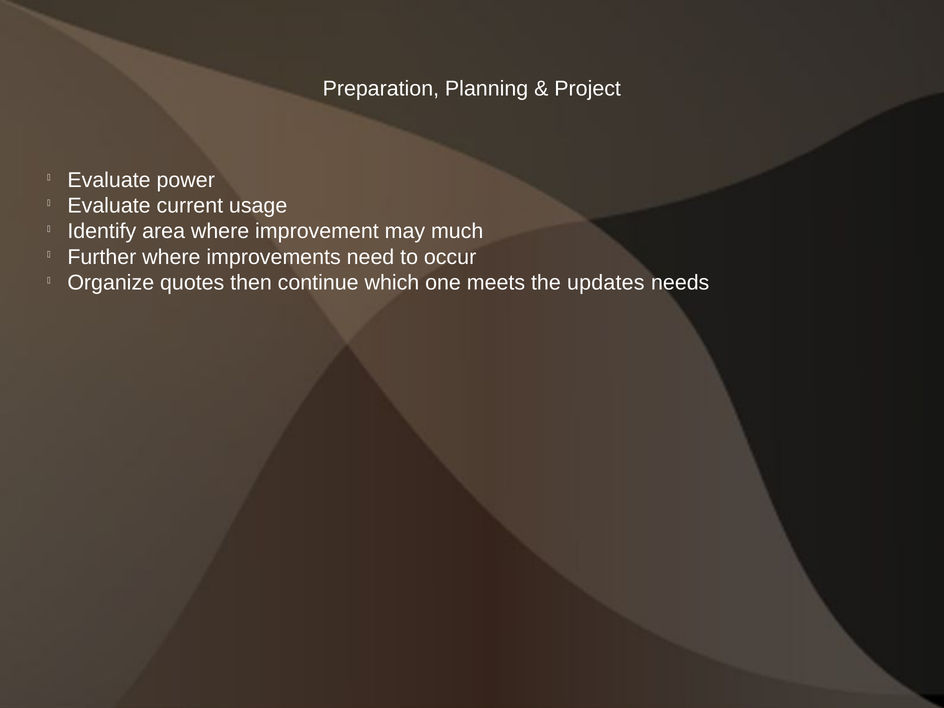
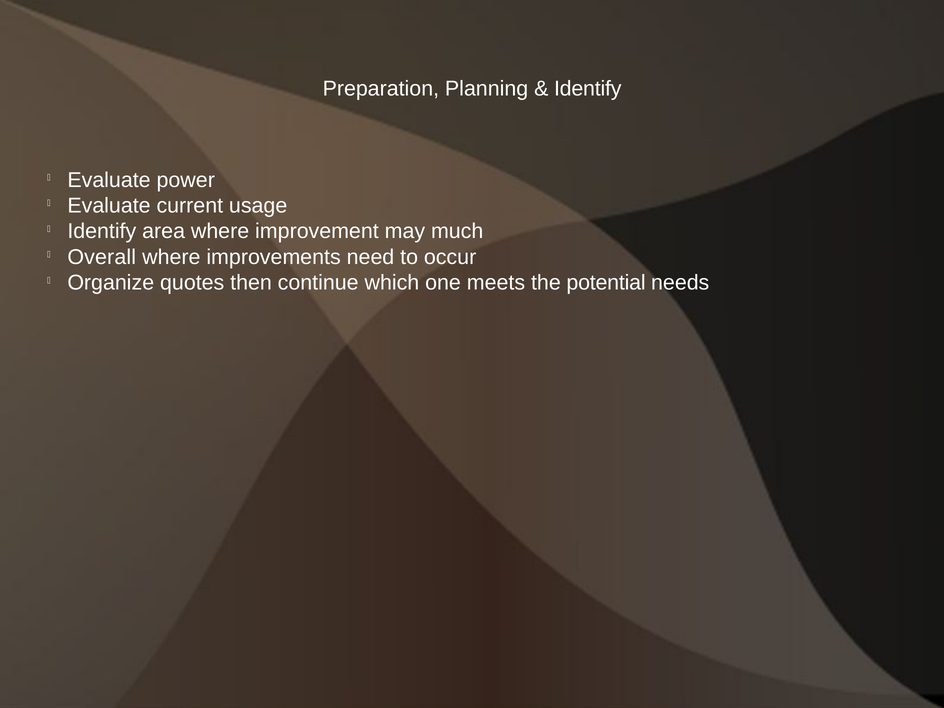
Project: Project -> Identify (588, 89)
Further: Further -> Overall (102, 257)
updates: updates -> potential (606, 283)
